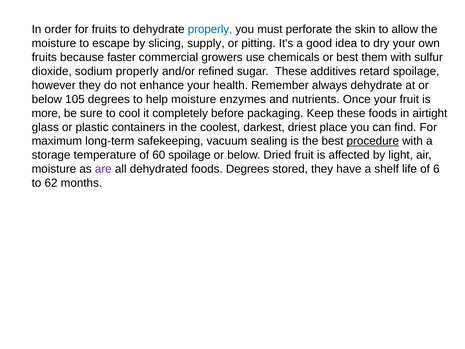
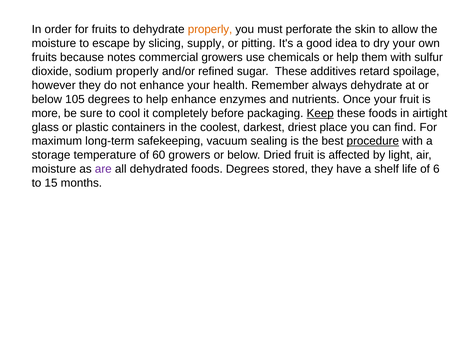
properly colour: blue -> orange (210, 29)
faster: faster -> notes (121, 57)
or best: best -> help (347, 57)
help moisture: moisture -> enhance (194, 99)
Keep underline: none -> present (320, 113)
60 spoilage: spoilage -> growers (189, 155)
62: 62 -> 15 (51, 183)
